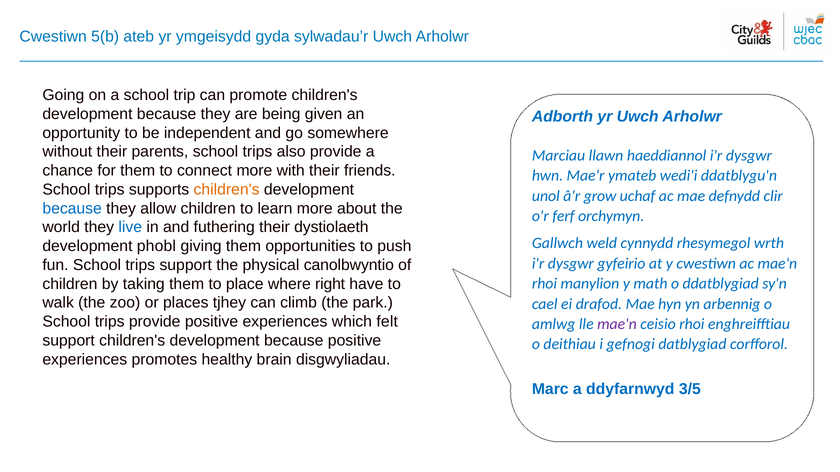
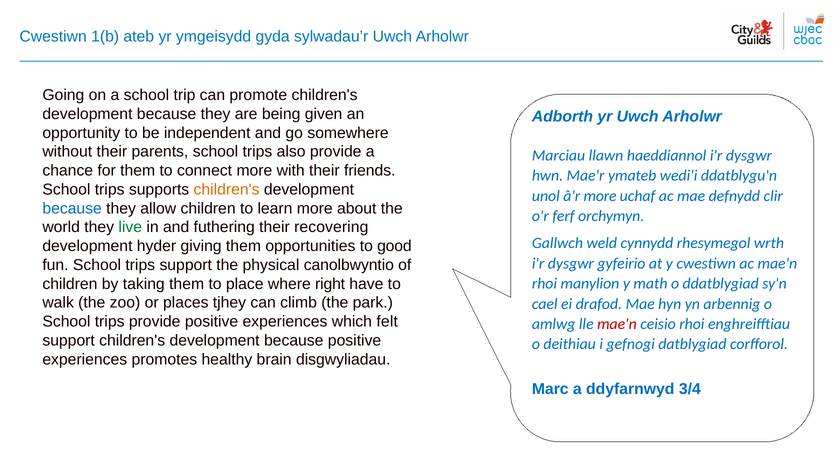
5(b: 5(b -> 1(b (105, 37)
â'r grow: grow -> more (600, 196)
live colour: blue -> green (130, 227)
dystiolaeth: dystiolaeth -> recovering (331, 227)
phobl: phobl -> hyder (156, 246)
push: push -> good (394, 246)
mae'n colour: purple -> red (617, 324)
3/5: 3/5 -> 3/4 (690, 389)
